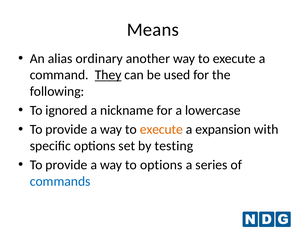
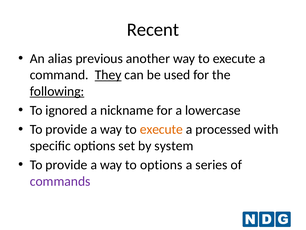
Means: Means -> Recent (153, 30)
ordinary: ordinary -> previous (99, 58)
following underline: none -> present (57, 91)
expansion: expansion -> processed (223, 129)
testing: testing -> system (174, 146)
commands colour: blue -> purple (60, 181)
